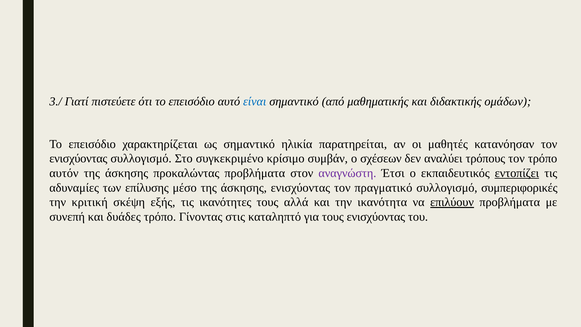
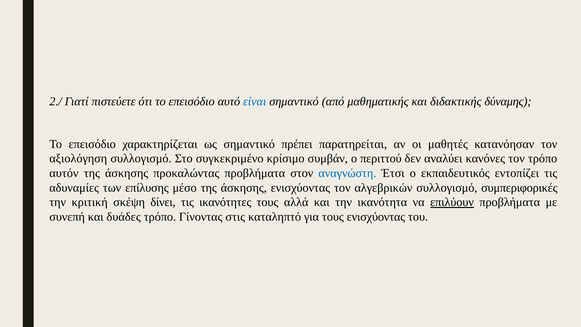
3./: 3./ -> 2./ (56, 101)
ομάδων: ομάδων -> δύναμης (508, 101)
ηλικία: ηλικία -> πρέπει (297, 144)
ενισχύοντας: ενισχύοντας -> αξιολόγηση (78, 159)
σχέσεων: σχέσεων -> περιττού (381, 159)
τρόπους: τρόπους -> κανόνες (485, 159)
αναγνώστη colour: purple -> blue (347, 173)
εντοπίζει underline: present -> none (517, 173)
πραγματικό: πραγματικό -> αλγεβρικών (383, 188)
εξής: εξής -> δίνει (163, 202)
